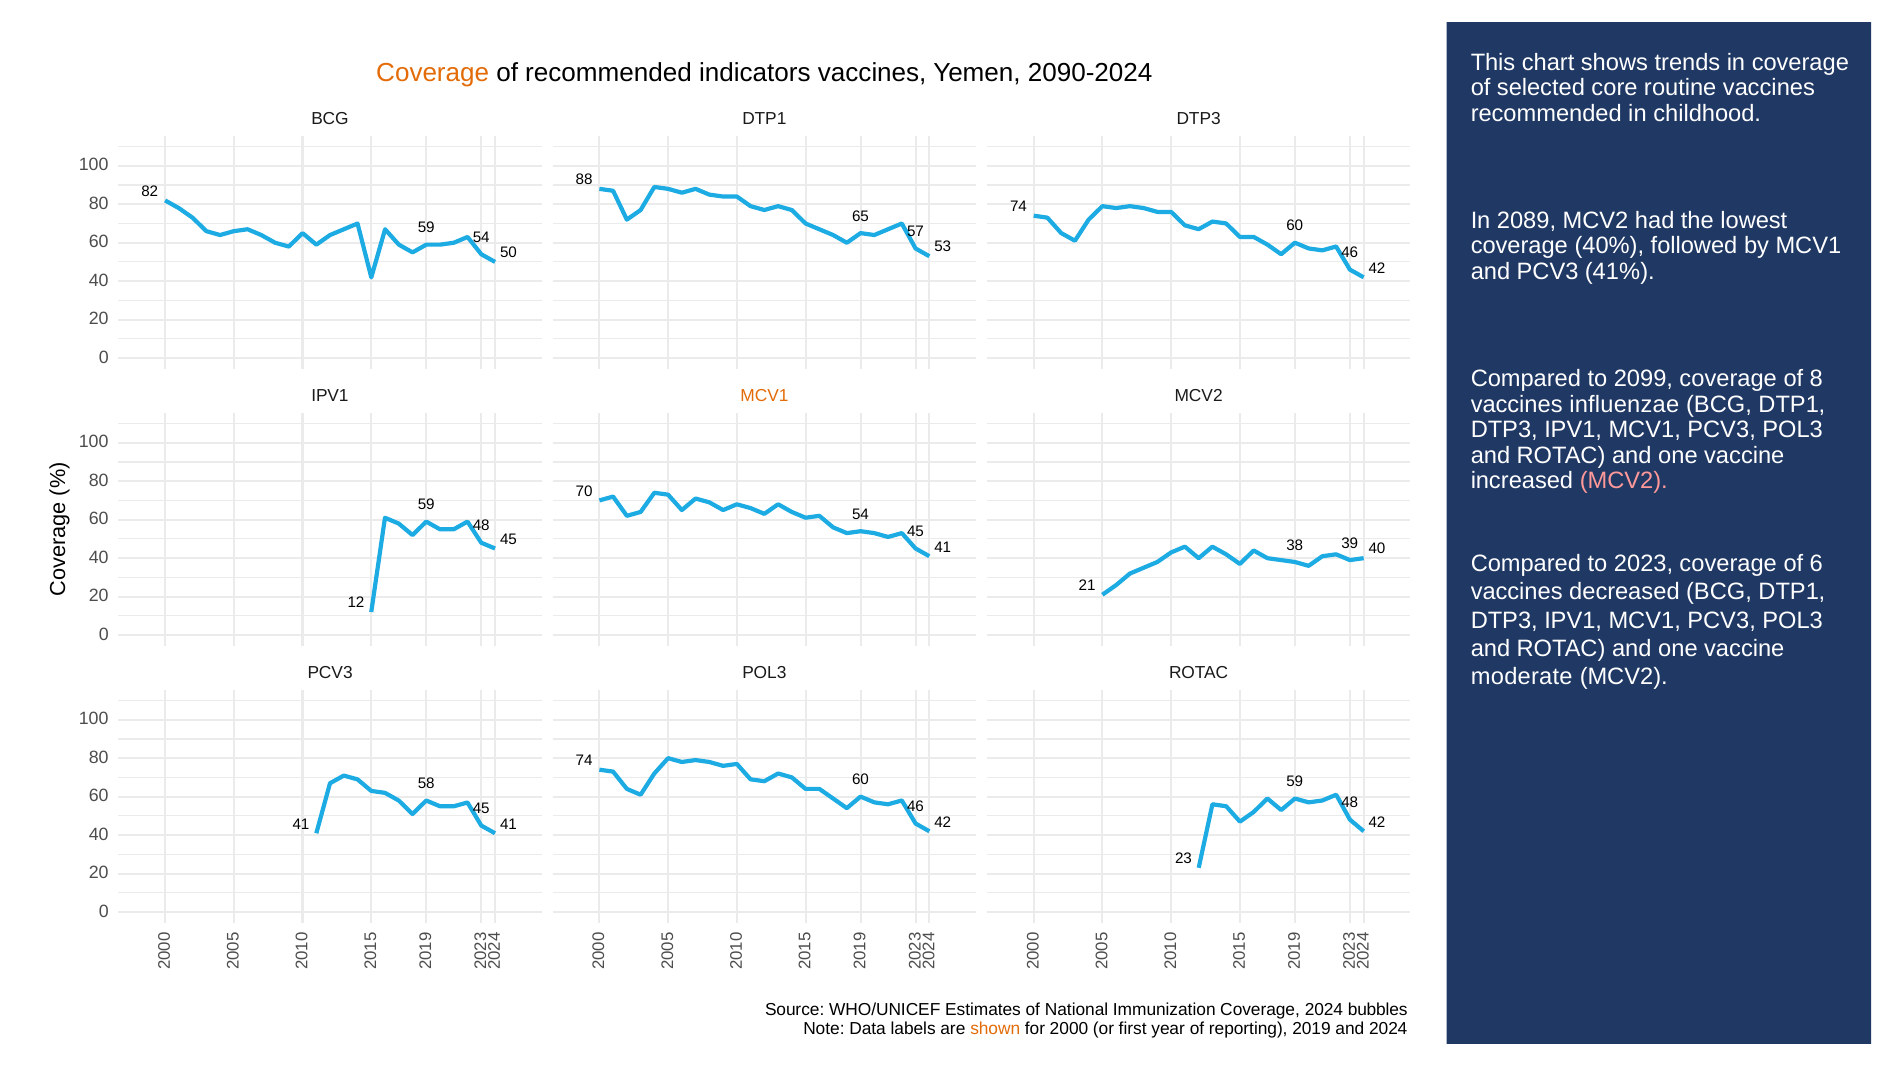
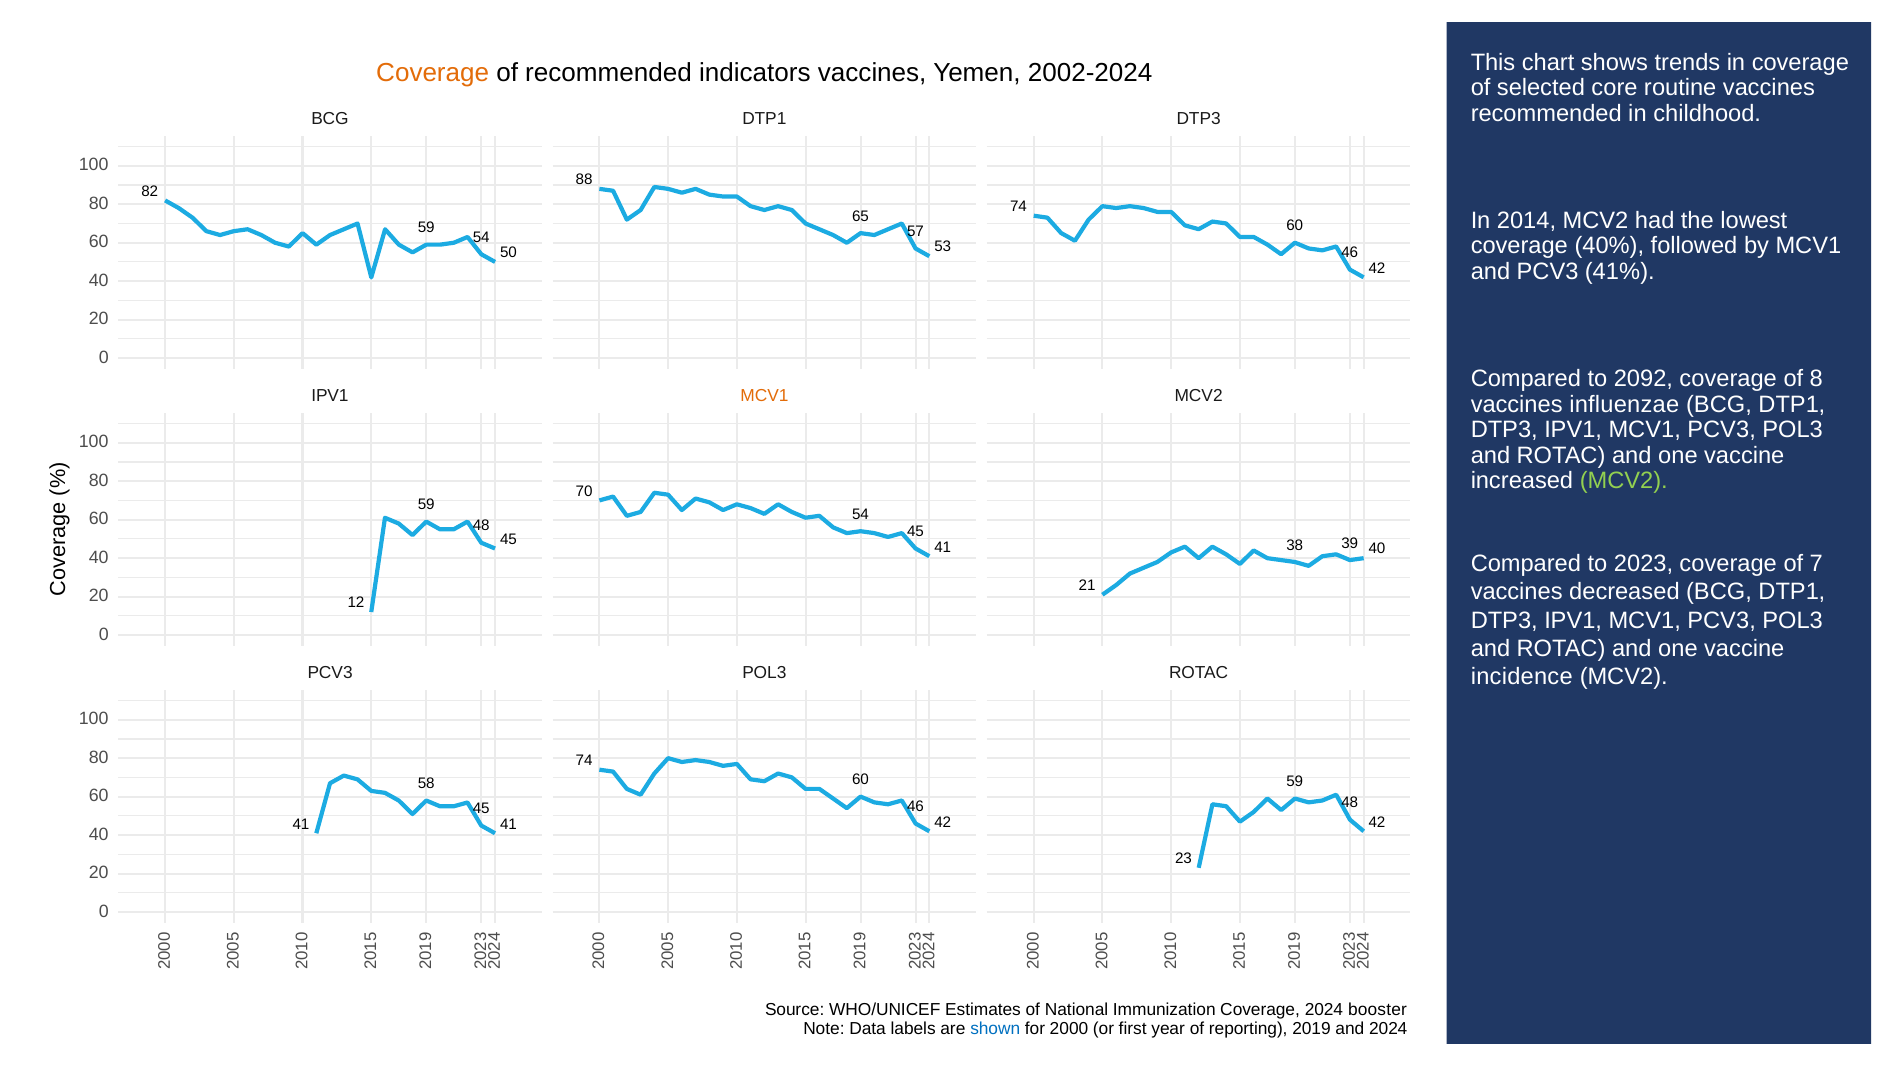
2090-2024: 2090-2024 -> 2002-2024 (1090, 73)
2089: 2089 -> 2014 (1527, 221)
2099: 2099 -> 2092 (1643, 379)
MCV2 colour: pink -> light green (1624, 481)
6: 6 -> 7 (1816, 563)
moderate: moderate -> incidence (1522, 677)
bubbles: bubbles -> booster (1377, 1010)
shown colour: orange -> blue (995, 1029)
